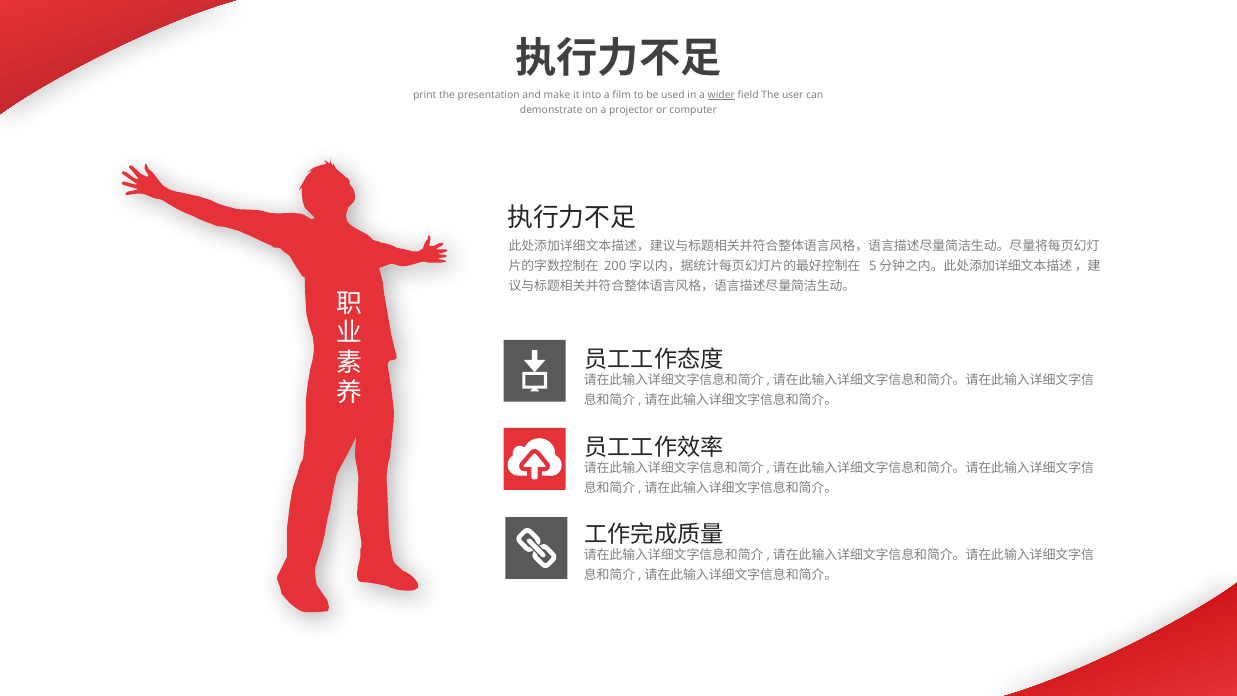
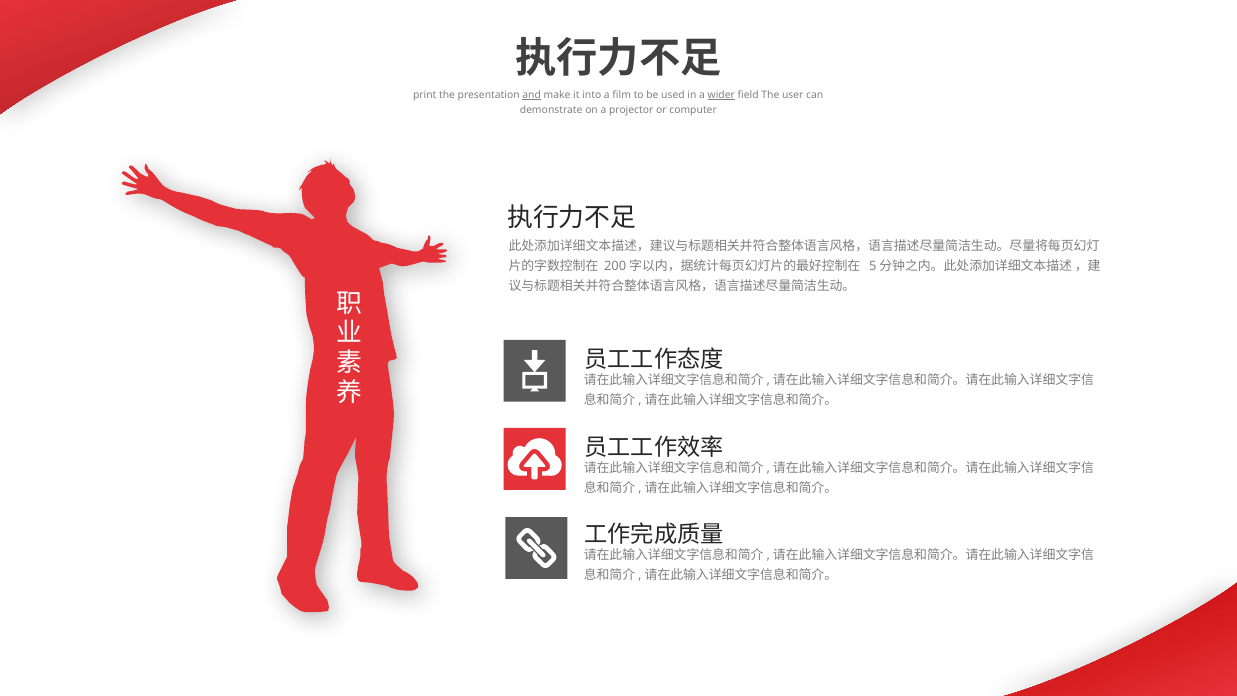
and underline: none -> present (532, 95)
